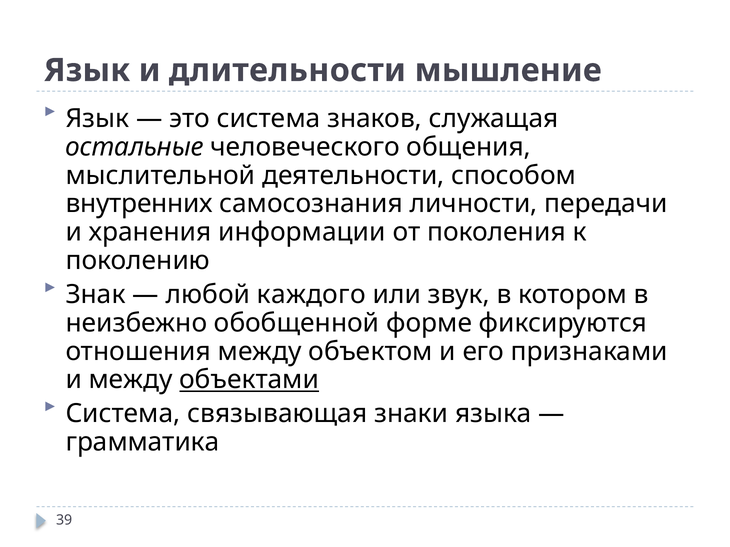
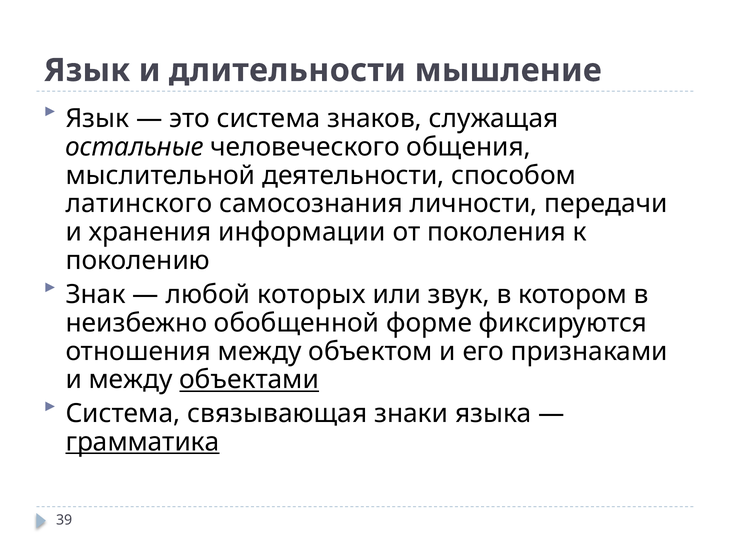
внутренних: внутренних -> латинского (139, 204)
каждого: каждого -> которых (311, 295)
грамматика underline: none -> present (143, 442)
